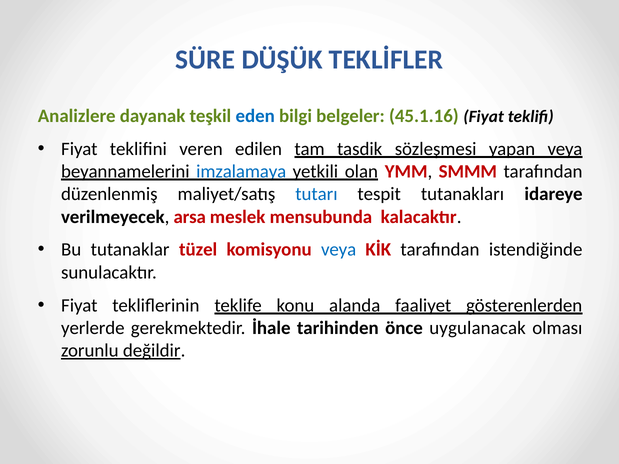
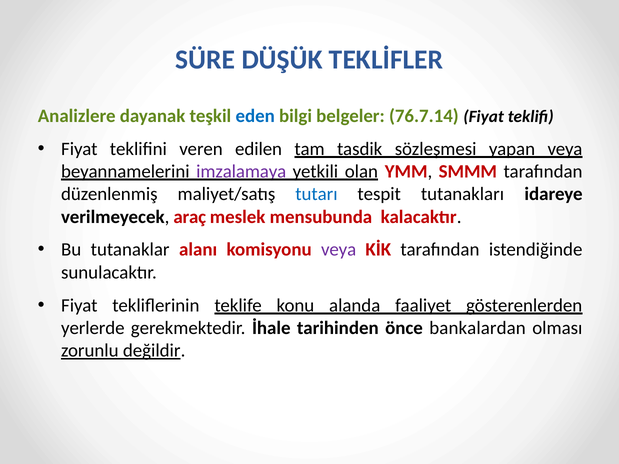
45.1.16: 45.1.16 -> 76.7.14 (424, 116)
imzalamaya colour: blue -> purple (241, 172)
arsa: arsa -> araç (190, 217)
tüzel: tüzel -> alanı (198, 250)
veya colour: blue -> purple (339, 250)
uygulanacak: uygulanacak -> bankalardan (478, 328)
